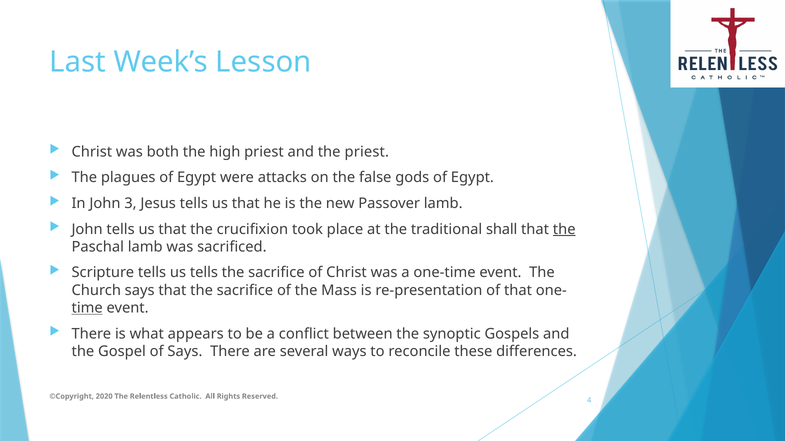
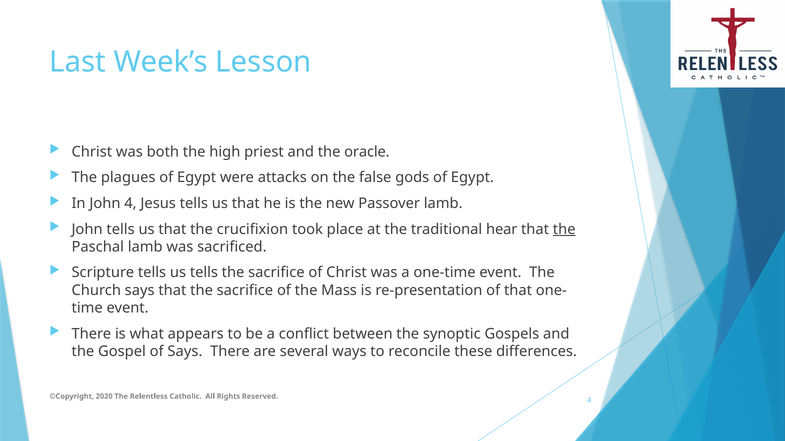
the priest: priest -> oracle (367, 152)
John 3: 3 -> 4 (130, 204)
shall: shall -> hear (502, 229)
time underline: present -> none (87, 308)
